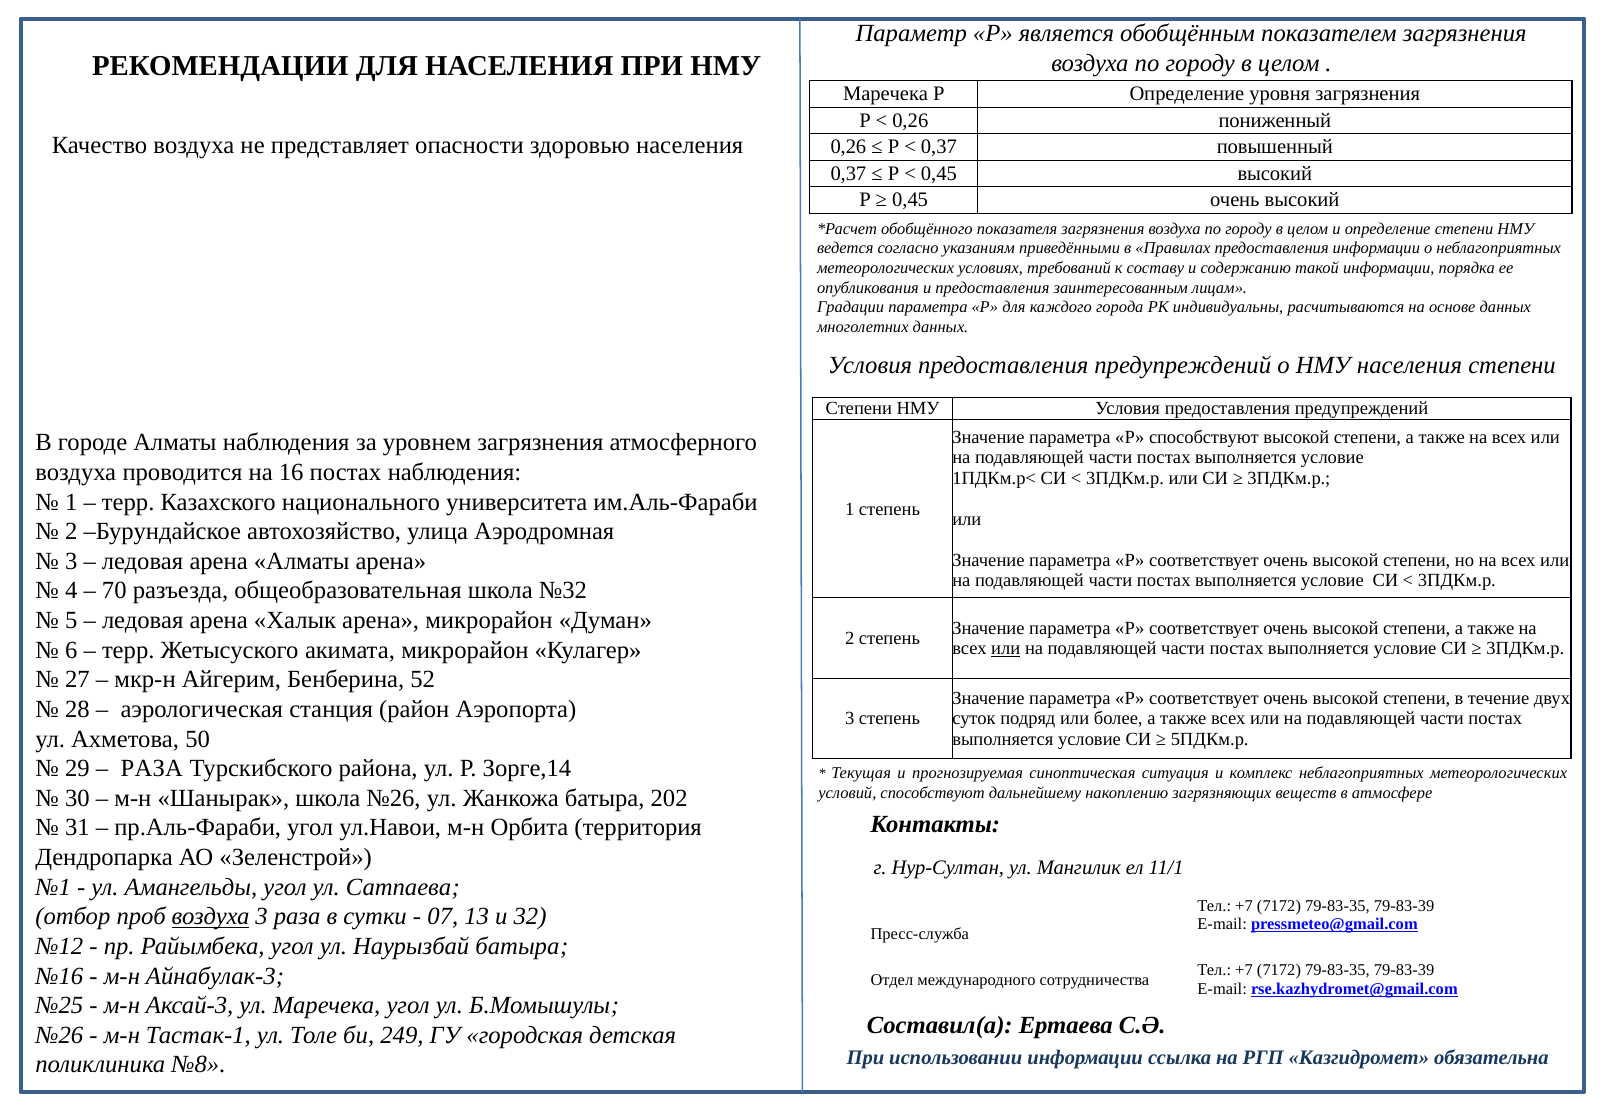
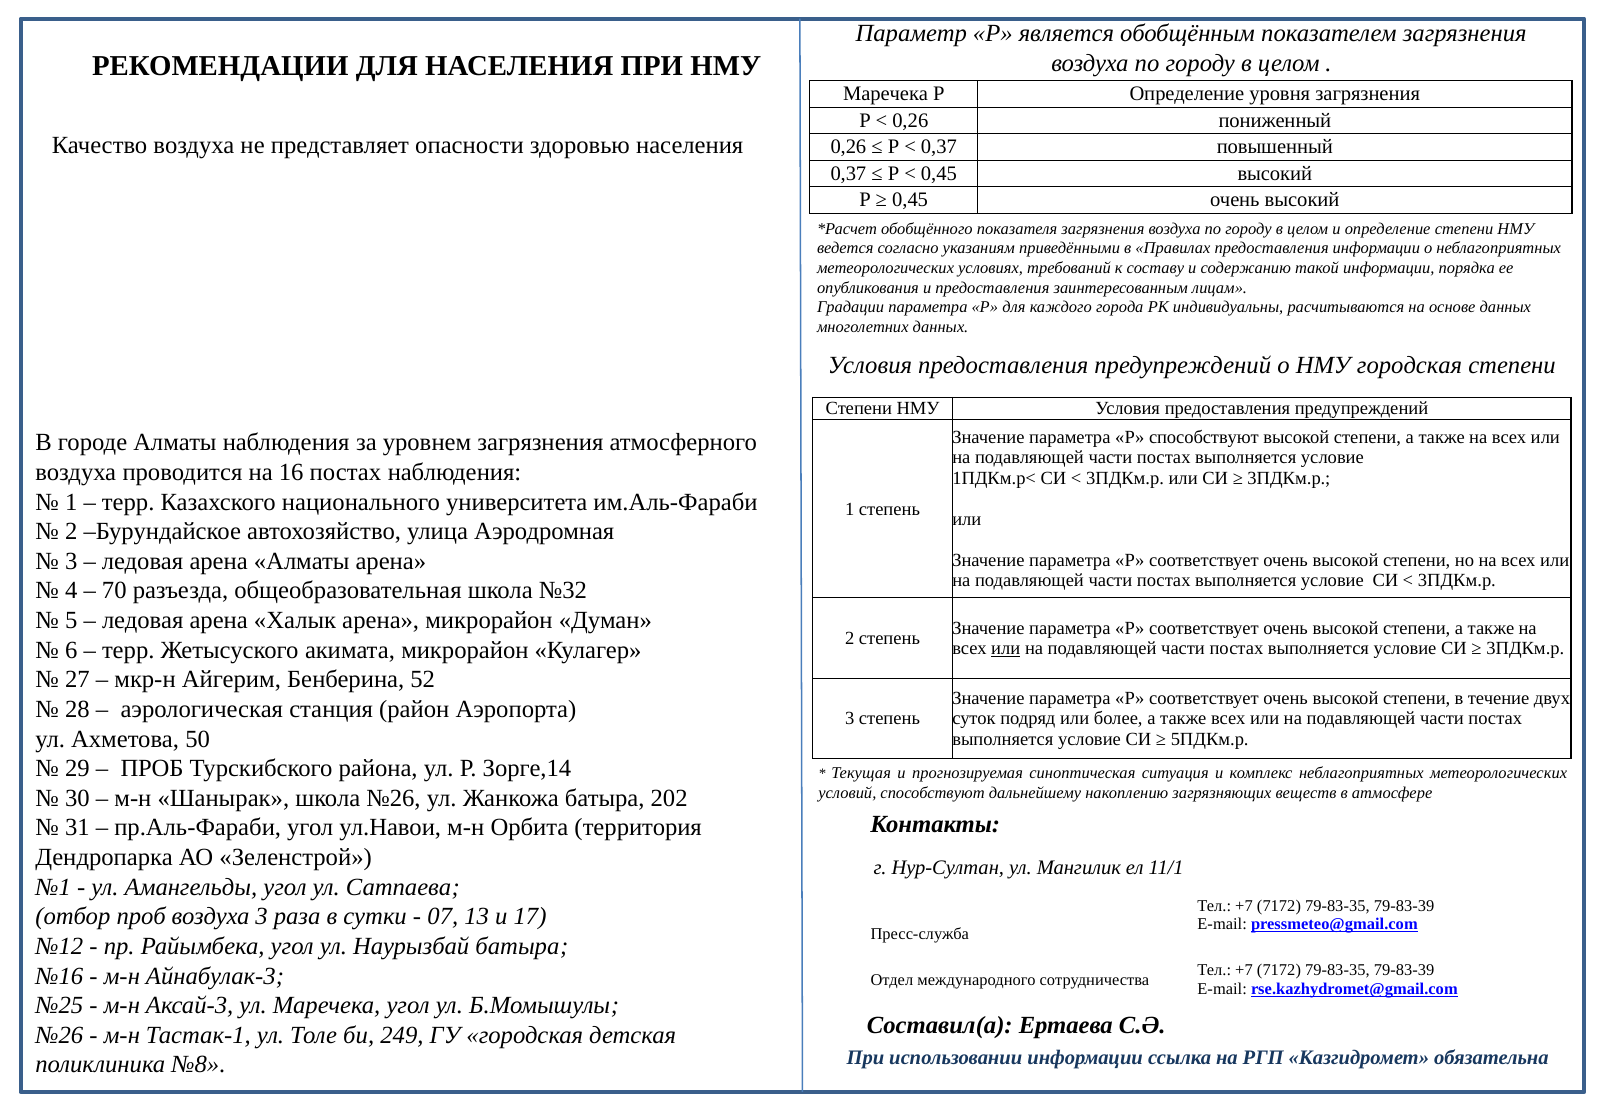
НМУ населения: населения -> городская (1410, 365)
РАЗА: РАЗА -> ПРОБ (152, 769)
воздуха underline: present -> none (211, 917)
32: 32 -> 17 (530, 917)
